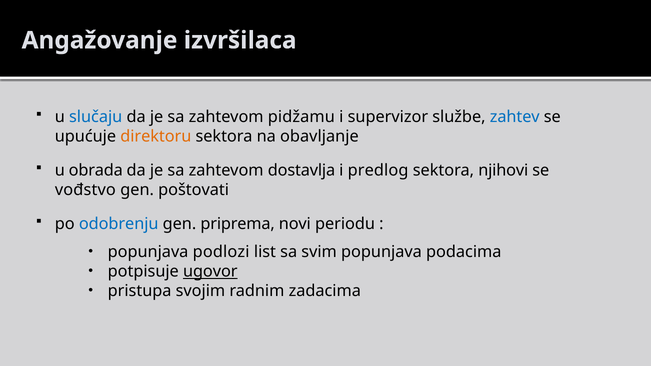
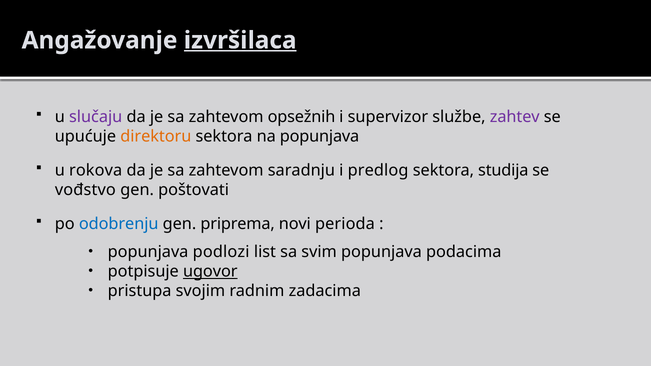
izvršilaca underline: none -> present (240, 40)
slučaju colour: blue -> purple (96, 117)
pidžamu: pidžamu -> opsežnih (301, 117)
zahtev colour: blue -> purple (515, 117)
na obavljanje: obavljanje -> popunjava (320, 136)
obrada: obrada -> rokova (96, 170)
dostavlja: dostavlja -> saradnju (301, 170)
njihovi: njihovi -> studija (503, 170)
periodu: periodu -> perioda (345, 224)
